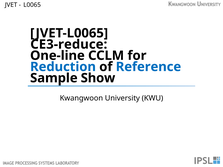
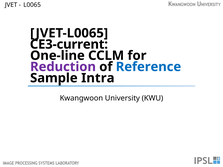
CE3-reduce: CE3-reduce -> CE3-current (69, 44)
Reduction colour: blue -> purple (63, 67)
Show: Show -> Intra (98, 78)
